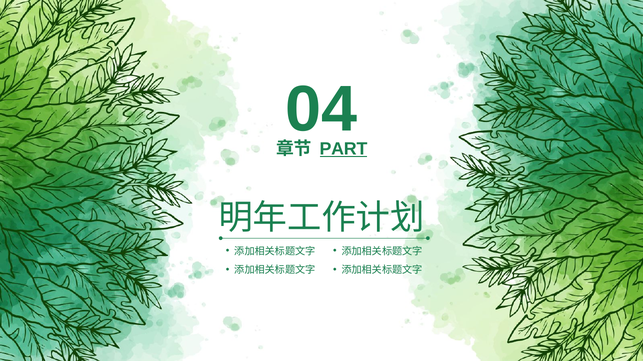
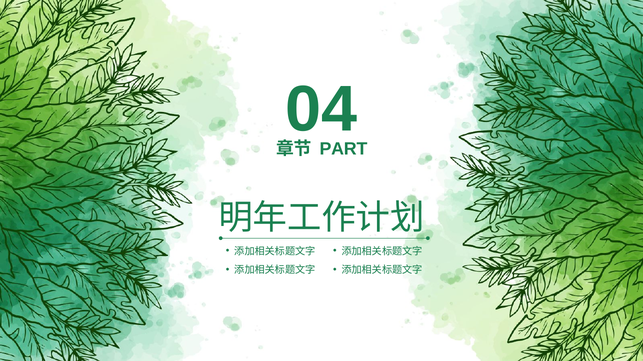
PART underline: present -> none (343, 149)
